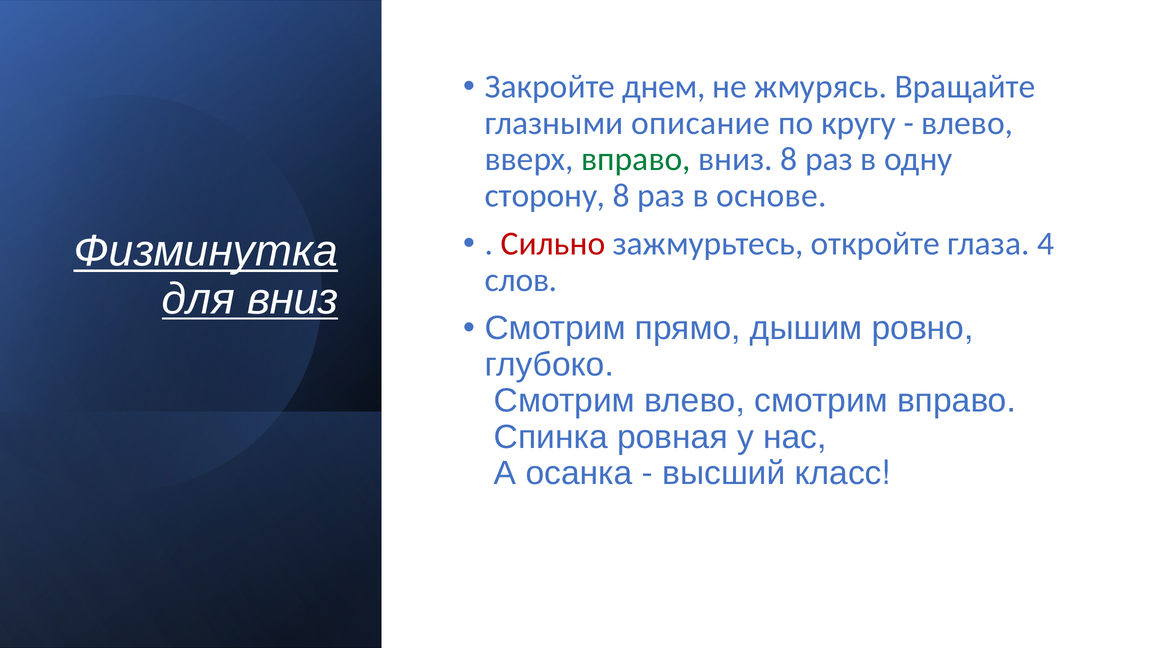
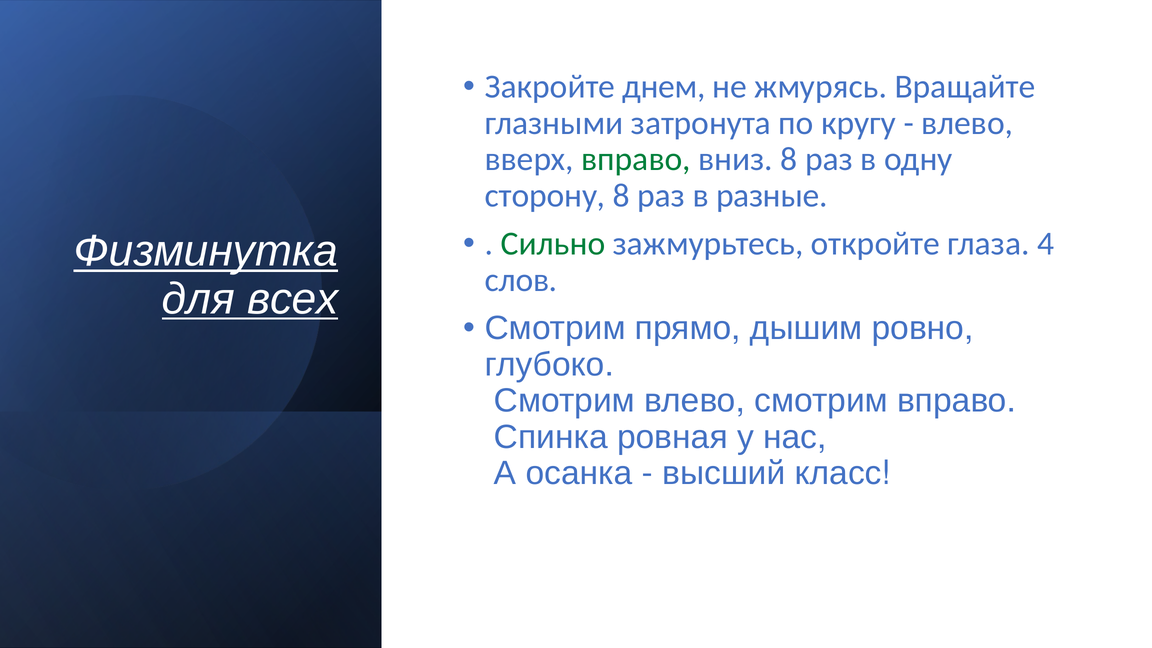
описание: описание -> затронута (701, 123)
основе: основе -> разные (772, 196)
Сильно colour: red -> green (553, 244)
для вниз: вниз -> всех (293, 299)
